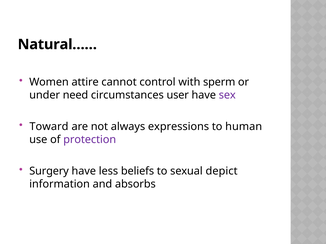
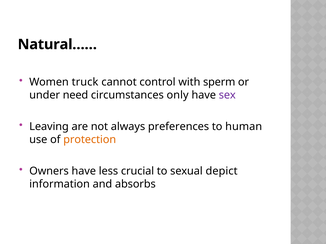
attire: attire -> truck (85, 82)
user: user -> only (178, 95)
Toward: Toward -> Leaving (49, 127)
expressions: expressions -> preferences (179, 127)
protection colour: purple -> orange (90, 140)
Surgery: Surgery -> Owners (49, 171)
beliefs: beliefs -> crucial (138, 171)
